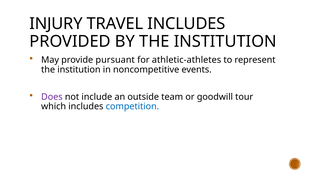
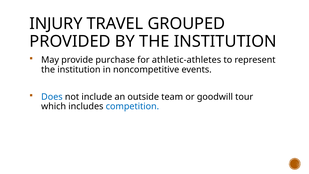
TRAVEL INCLUDES: INCLUDES -> GROUPED (186, 24)
pursuant: pursuant -> purchase (115, 60)
Does colour: purple -> blue (52, 97)
